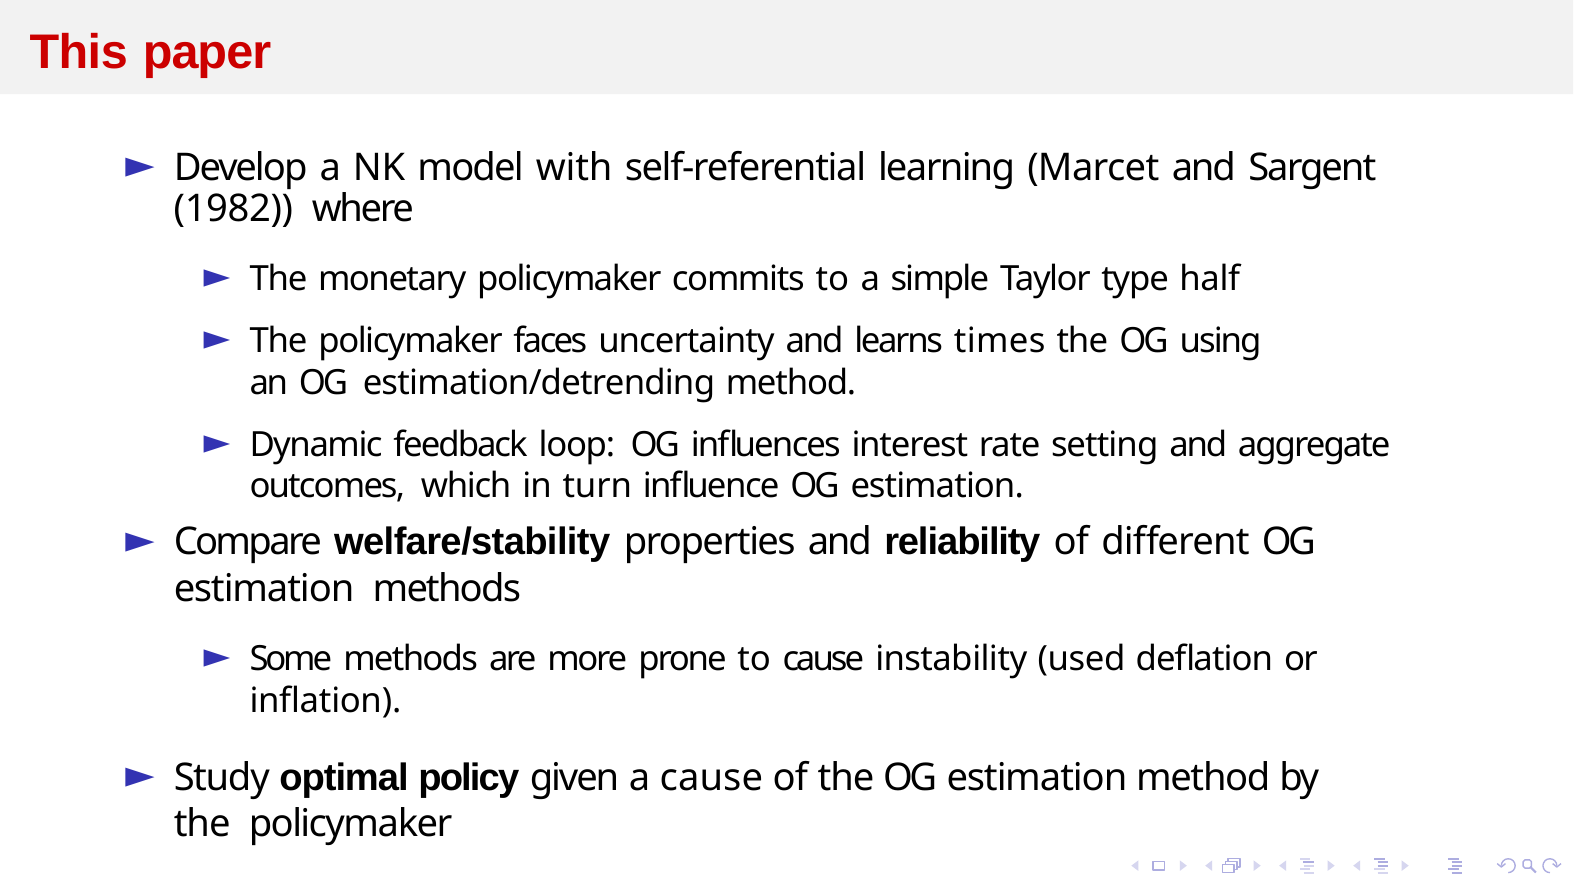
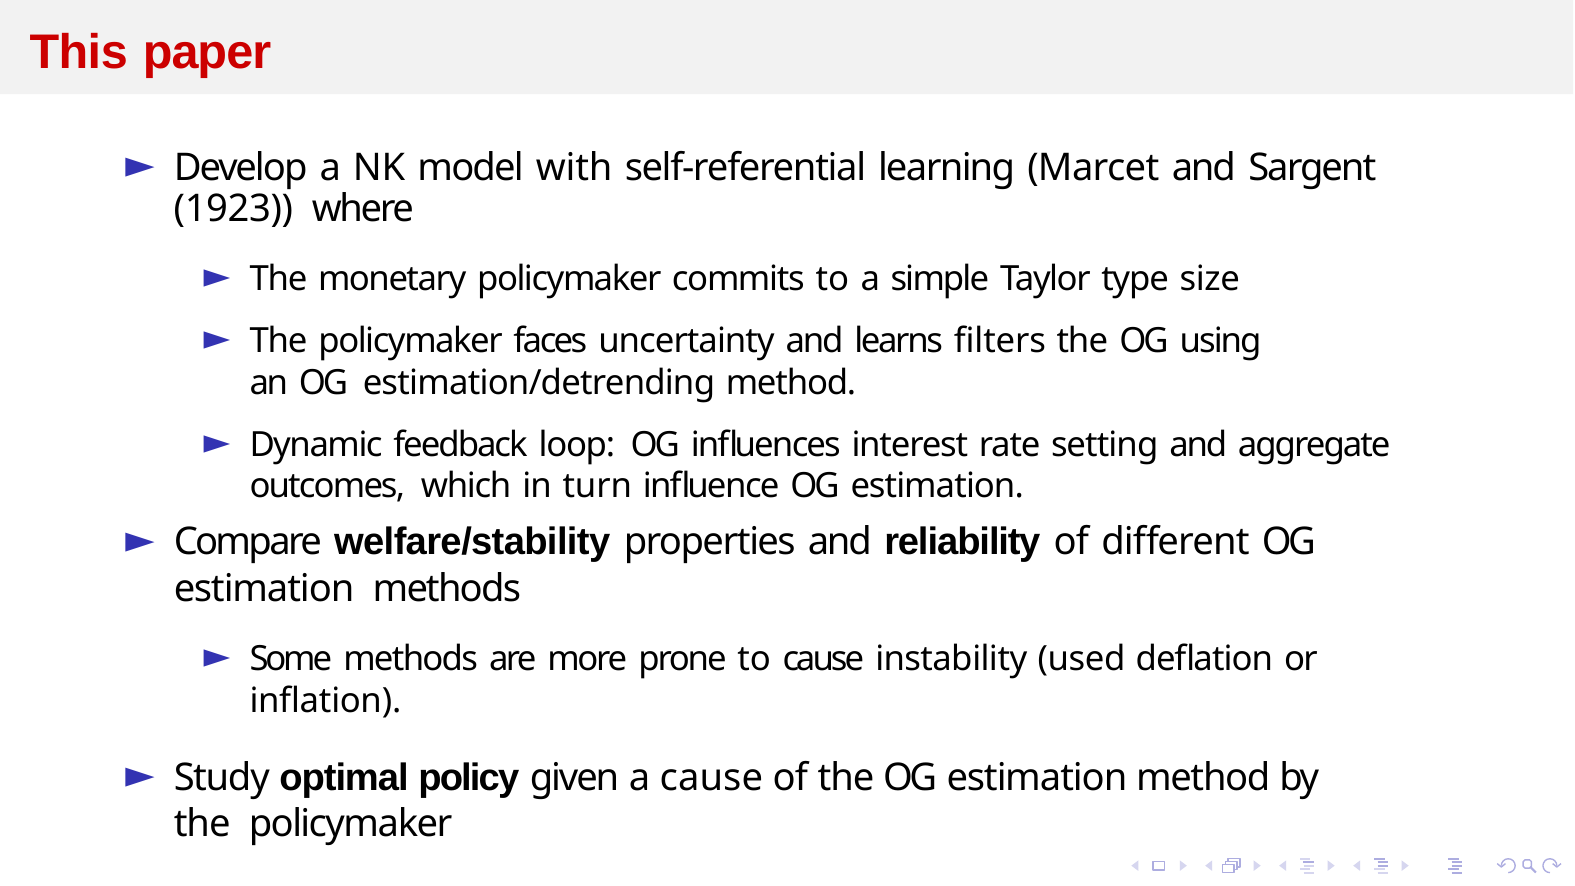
1982: 1982 -> 1923 (233, 209)
half: half -> size (1210, 279)
times: times -> filters (1000, 341)
